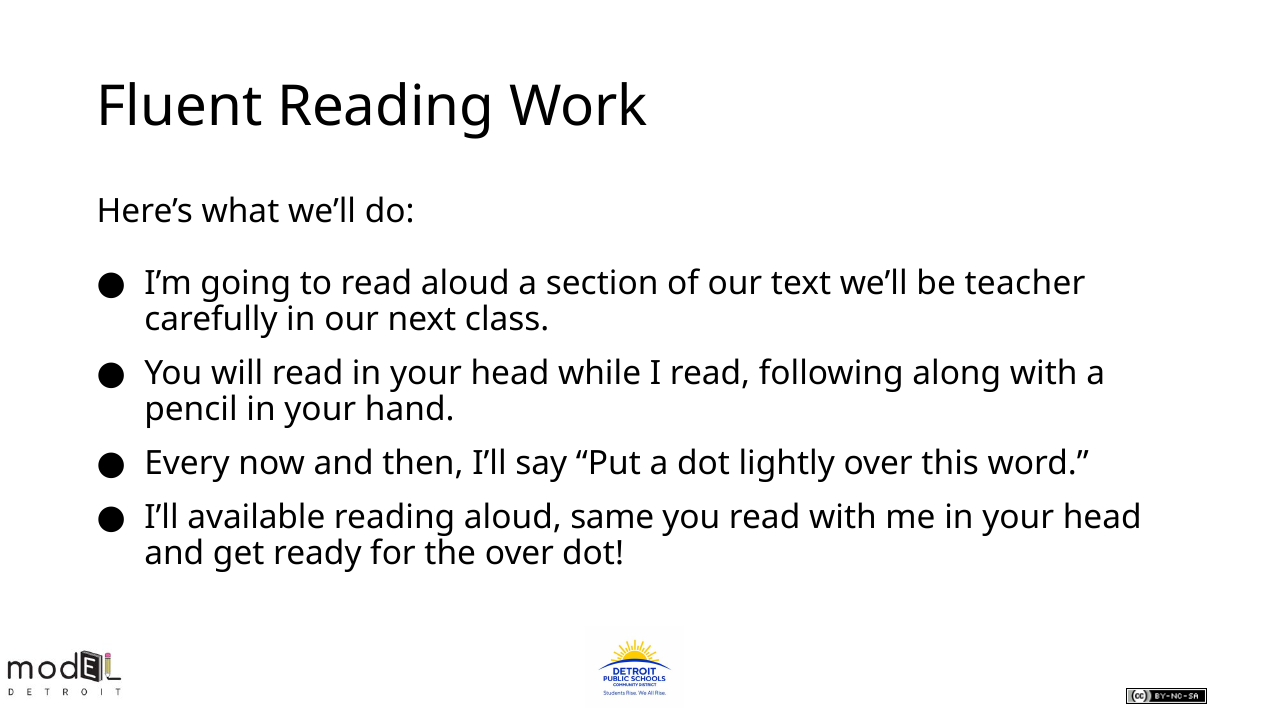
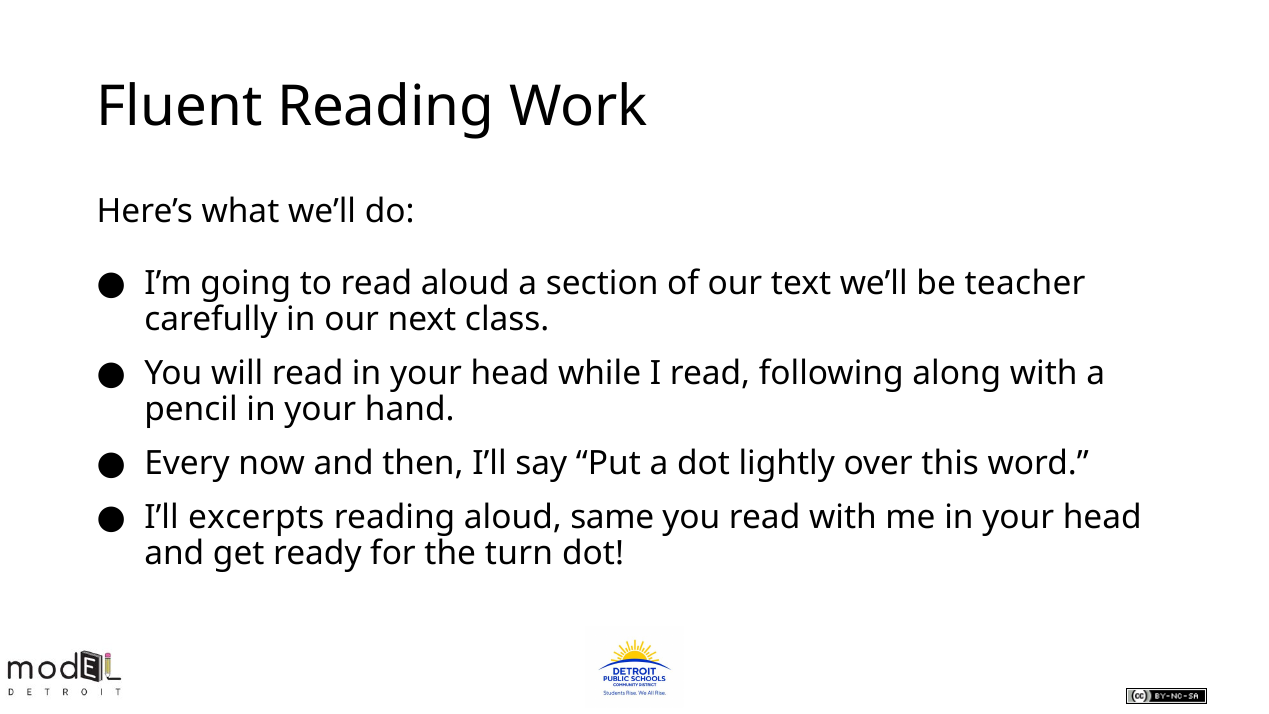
available: available -> excerpts (256, 517)
the over: over -> turn (519, 553)
